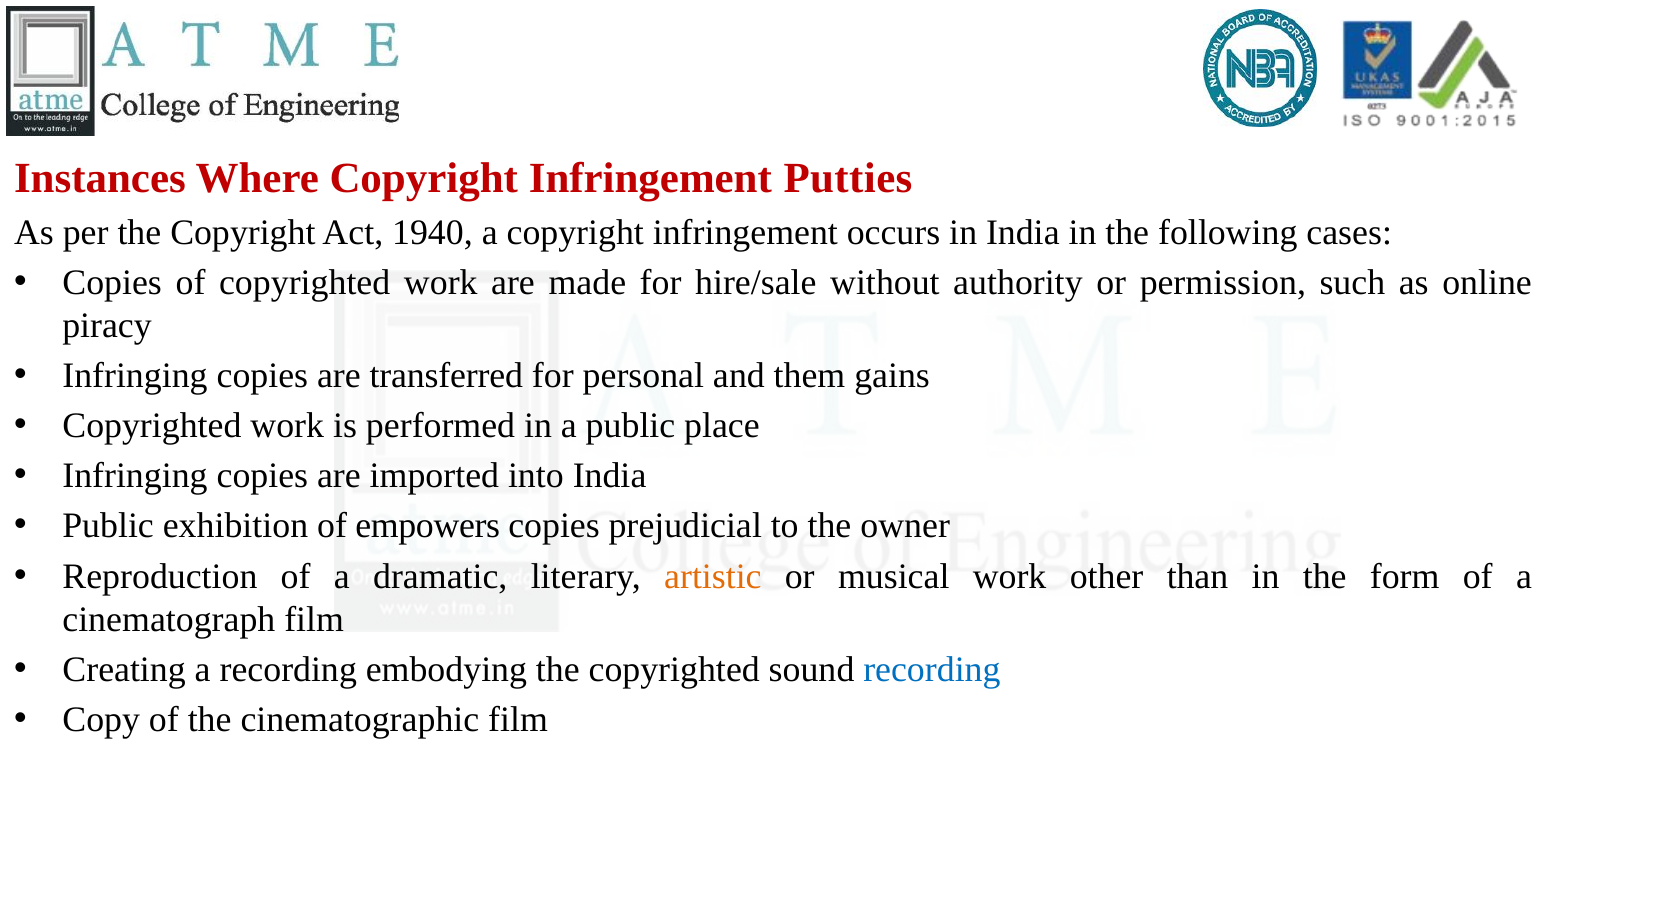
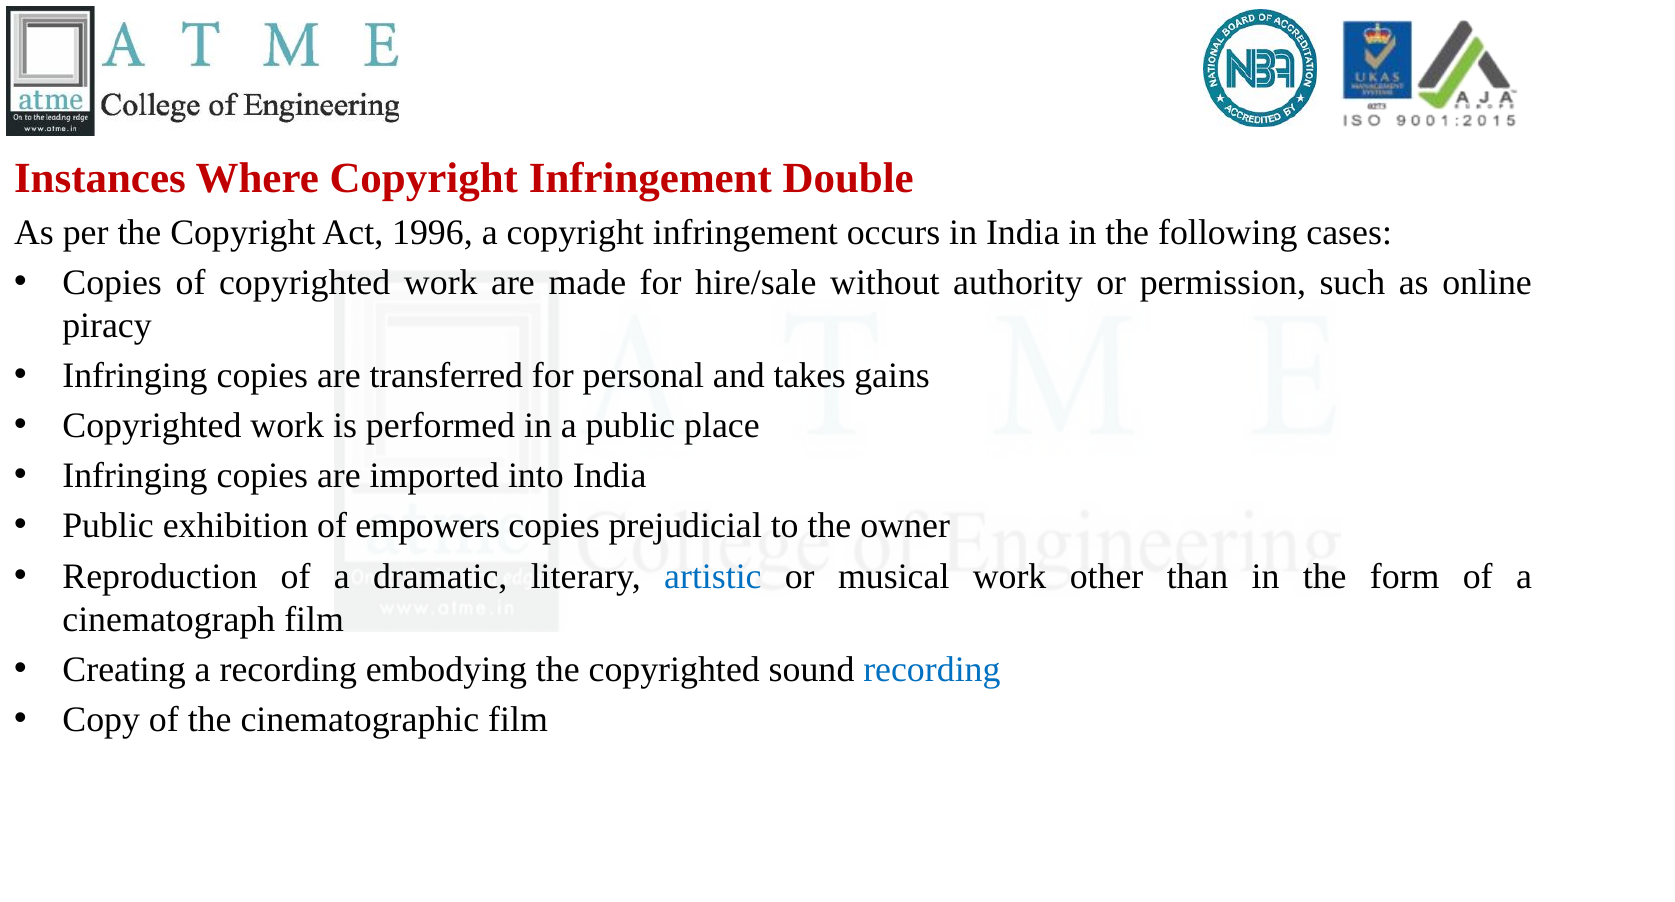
Putties: Putties -> Double (848, 178)
1940: 1940 -> 1996 (432, 232)
them: them -> takes (810, 376)
artistic colour: orange -> blue (713, 576)
